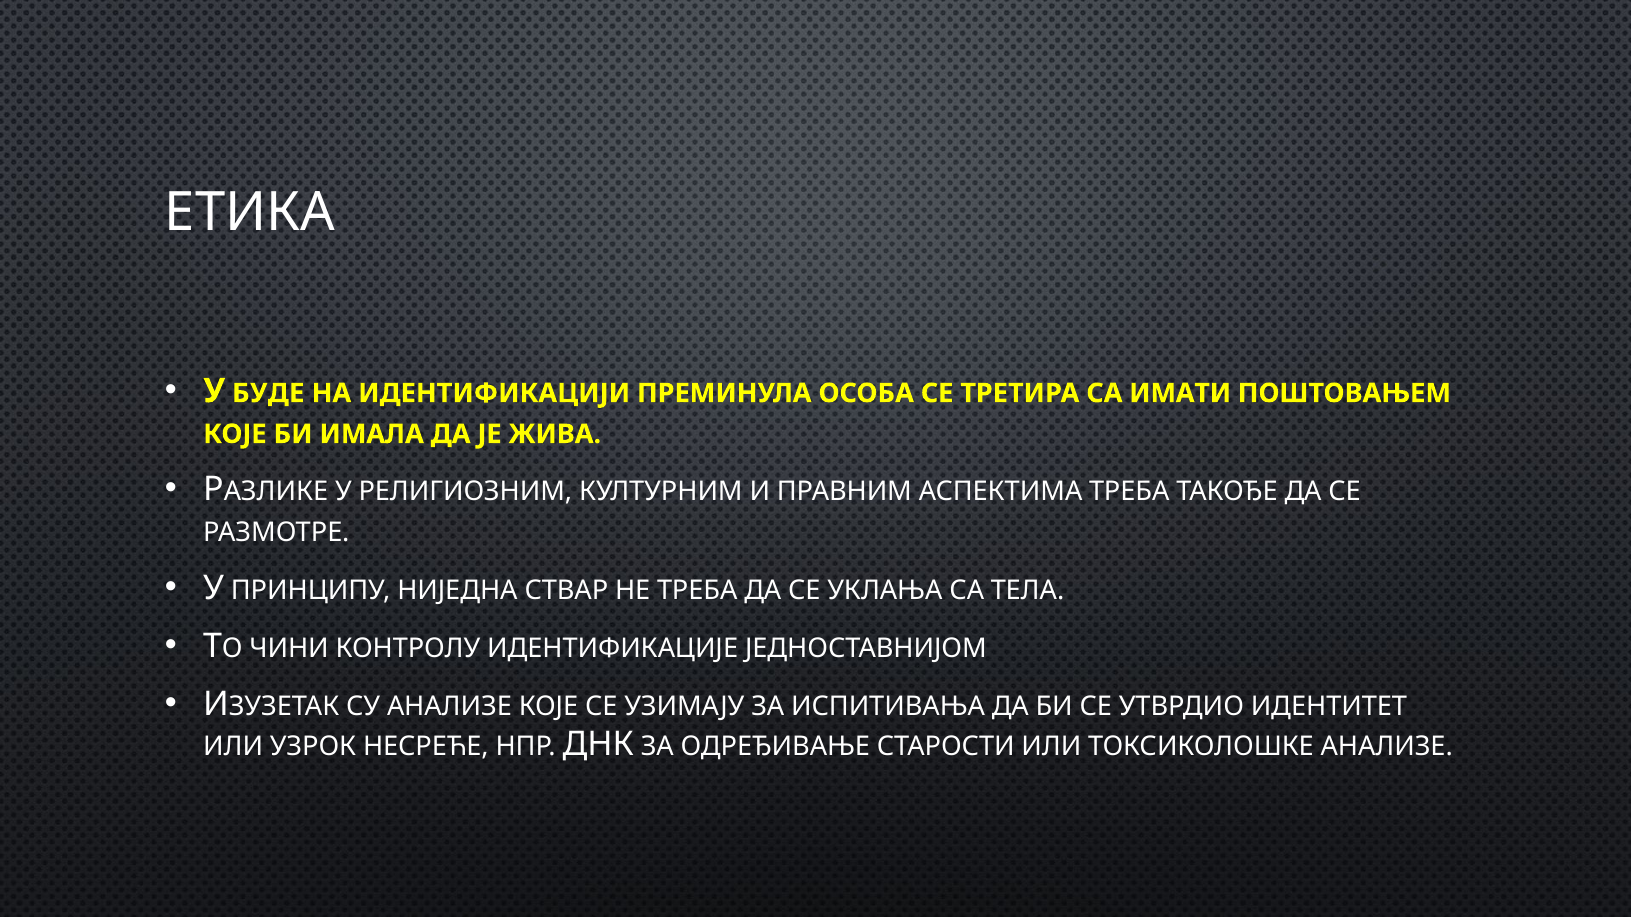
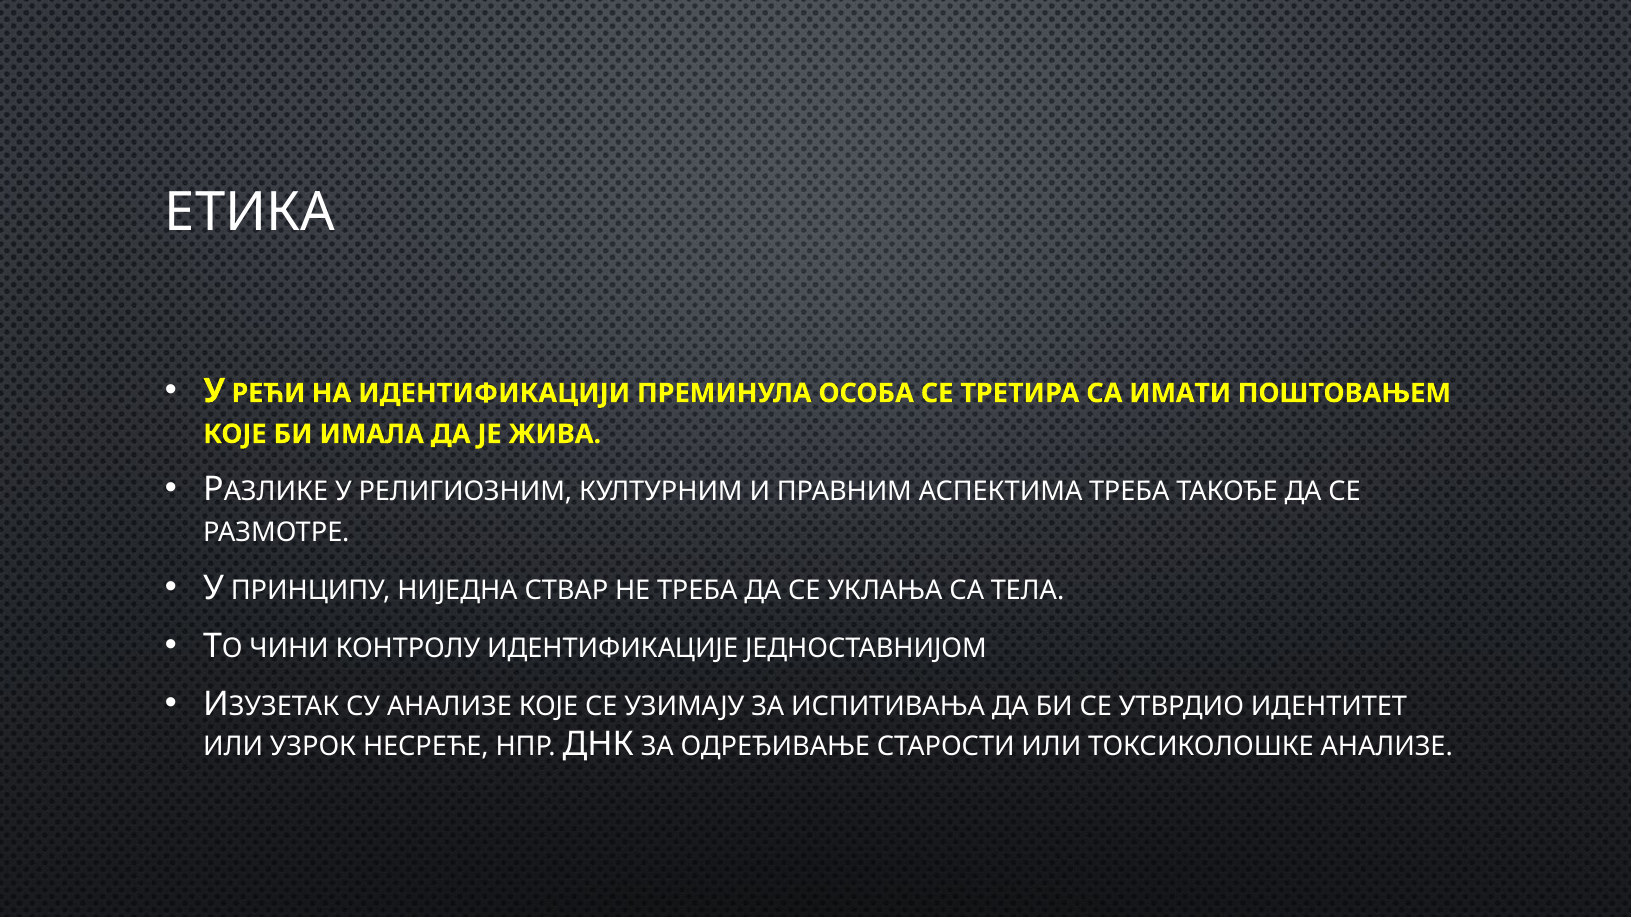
БУДЕ: БУДЕ -> РЕЋИ (268, 393)
